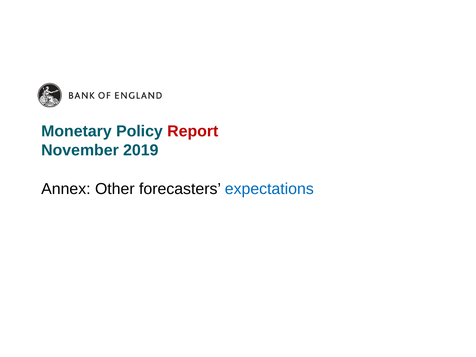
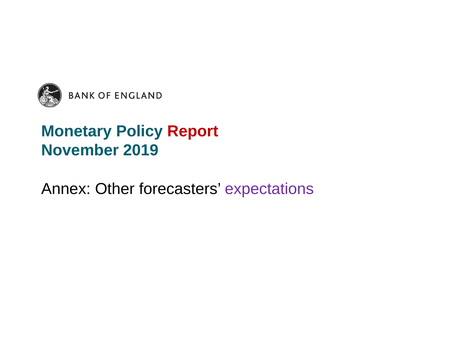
expectations colour: blue -> purple (269, 189)
